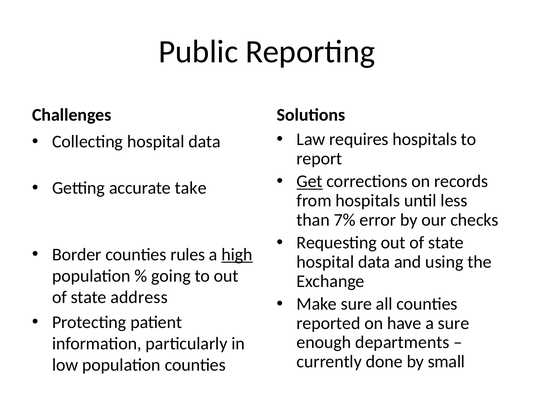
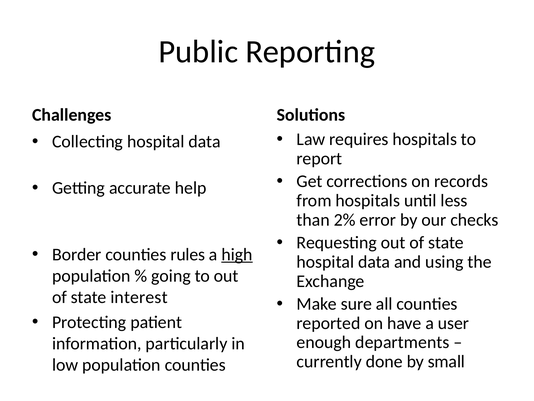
Get underline: present -> none (310, 181)
take: take -> help (191, 188)
7%: 7% -> 2% (345, 220)
address: address -> interest (139, 297)
a sure: sure -> user (454, 323)
